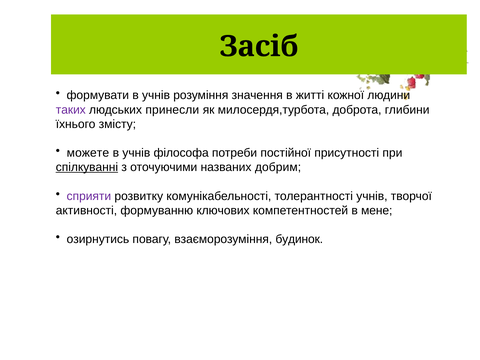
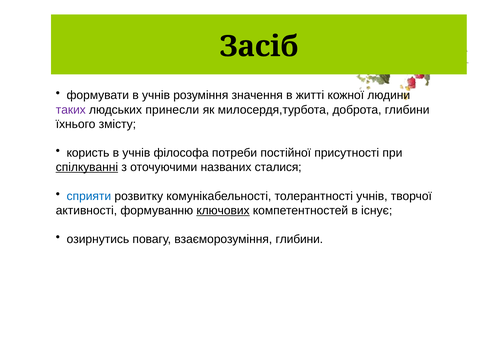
можете: можете -> користь (88, 153)
добрим: добрим -> сталися (278, 167)
сприяти colour: purple -> blue (89, 196)
ключових underline: none -> present (223, 211)
мене: мене -> існує (377, 211)
взаєморозуміння будинок: будинок -> глибини (299, 239)
